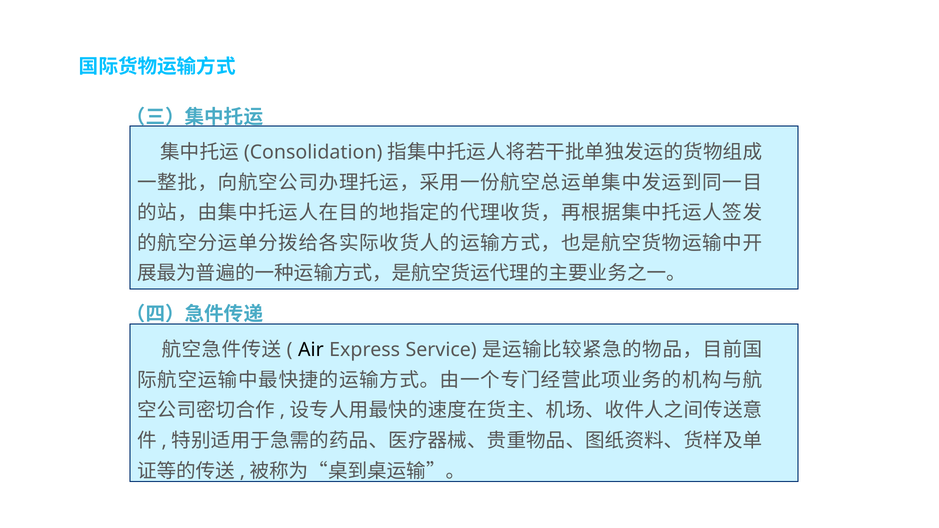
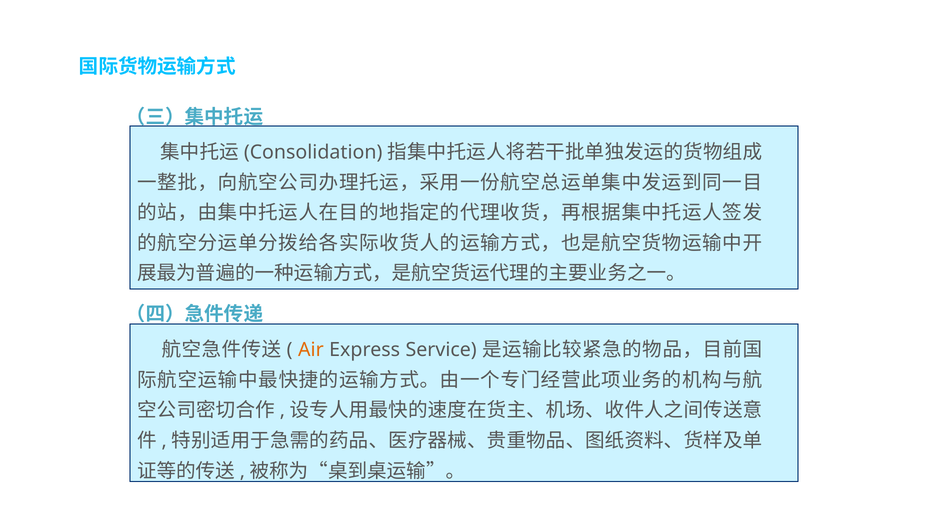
Air colour: black -> orange (311, 350)
